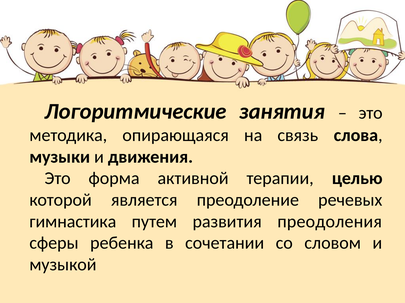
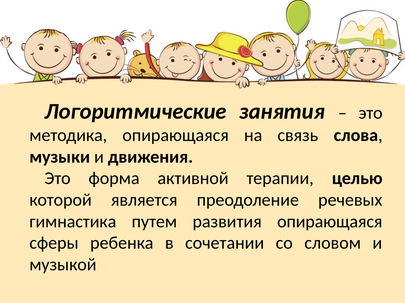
развития преодоления: преодоления -> опирающаяся (330, 222)
